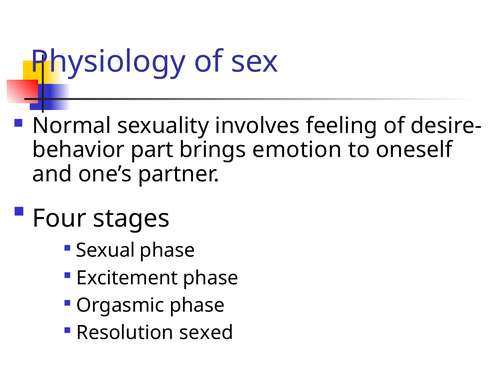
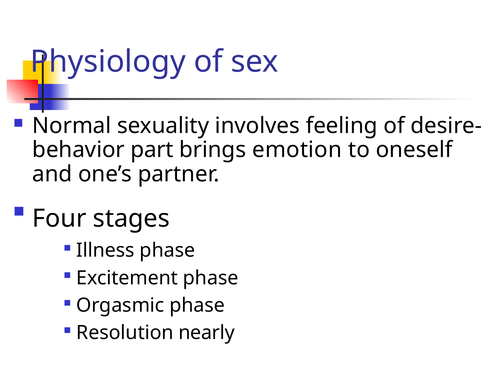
Sexual: Sexual -> Illness (105, 250)
sexed: sexed -> nearly (207, 332)
